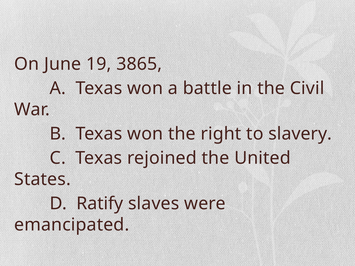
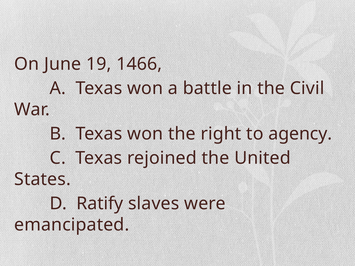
3865: 3865 -> 1466 (139, 64)
slavery: slavery -> agency (300, 134)
